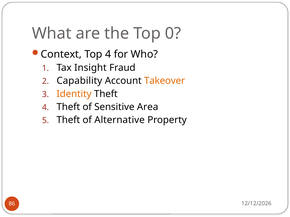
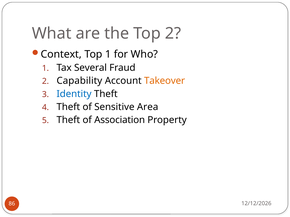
Top 0: 0 -> 2 (173, 34)
Top 4: 4 -> 1 (108, 54)
Insight: Insight -> Several (90, 68)
Identity colour: orange -> blue (74, 94)
Alternative: Alternative -> Association (120, 120)
